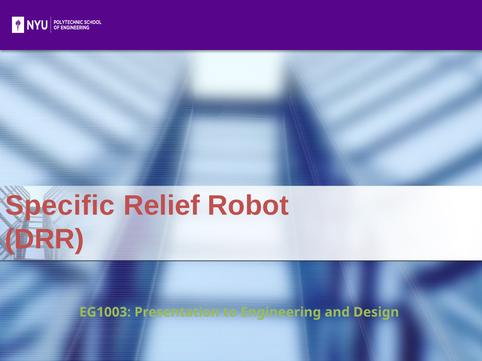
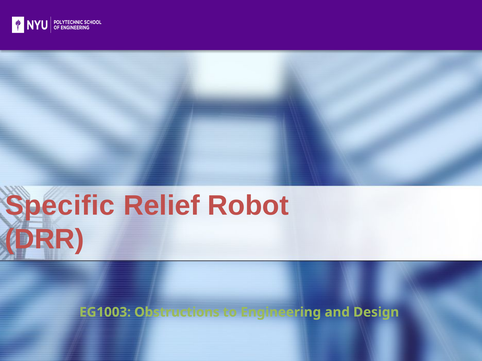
Presentation: Presentation -> Obstructions (177, 313)
